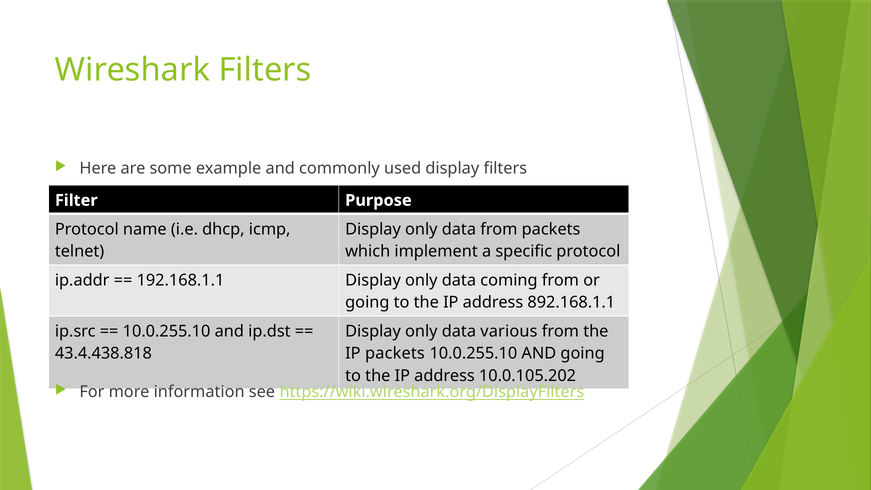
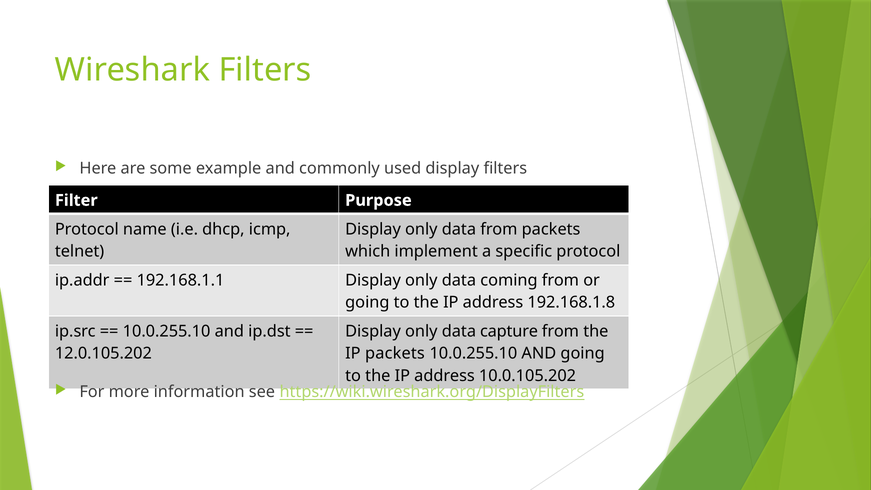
892.168.1.1: 892.168.1.1 -> 192.168.1.8 (571, 302)
various: various -> capture (509, 331)
43.4.438.818: 43.4.438.818 -> 12.0.105.202 (103, 353)
